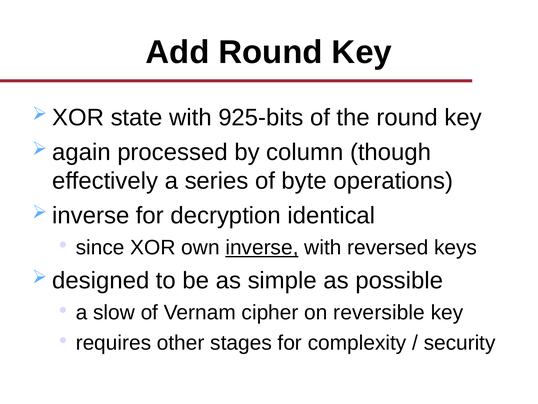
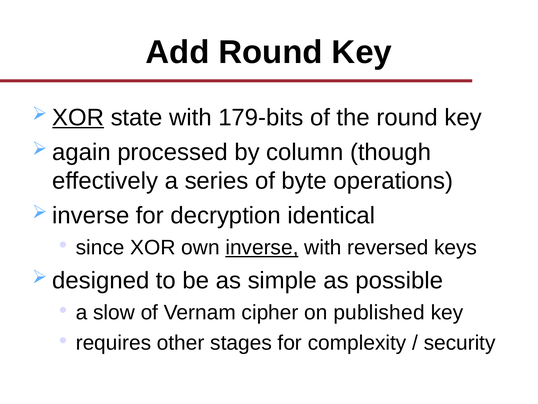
XOR underline: none -> present (78, 117)
925-bits: 925-bits -> 179-bits (261, 117)
reversible: reversible -> published (379, 312)
